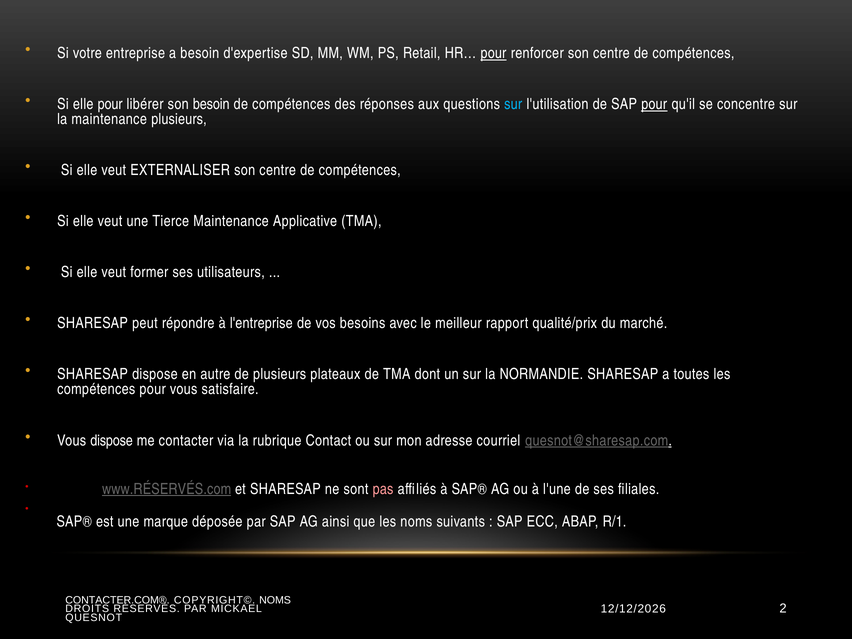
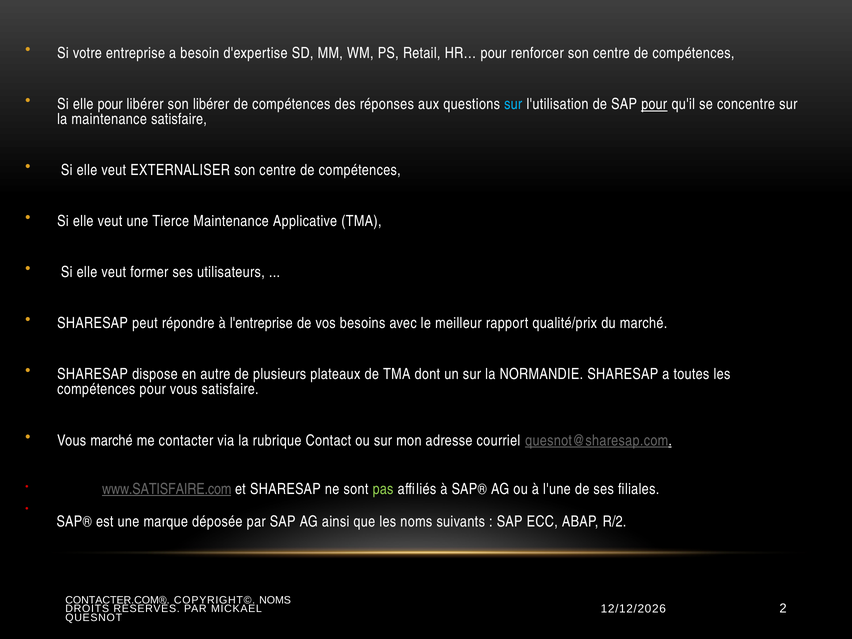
pour underline: present -> none (493, 53)
son besoin: besoin -> libérer (211, 104)
maintenance plusieurs: plusieurs -> satisfaire (179, 119)
Vous dispose: dispose -> marché (111, 441)
www.RÉSERVÉS.com: www.RÉSERVÉS.com -> www.SATISFAIRE.com (167, 489)
pas colour: pink -> light green (383, 489)
R/1: R/1 -> R/2 (615, 522)
